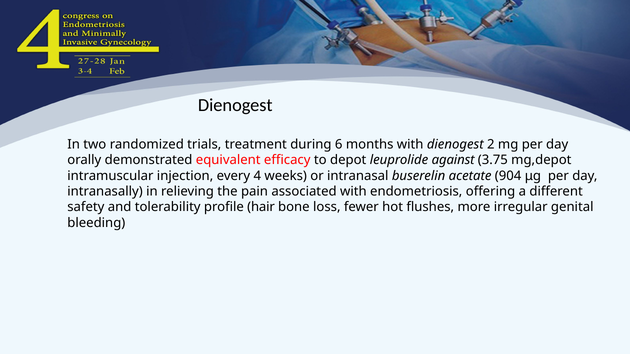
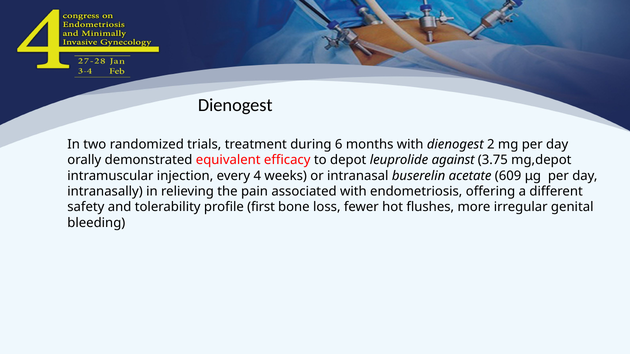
904: 904 -> 609 (508, 176)
hair: hair -> first (261, 207)
